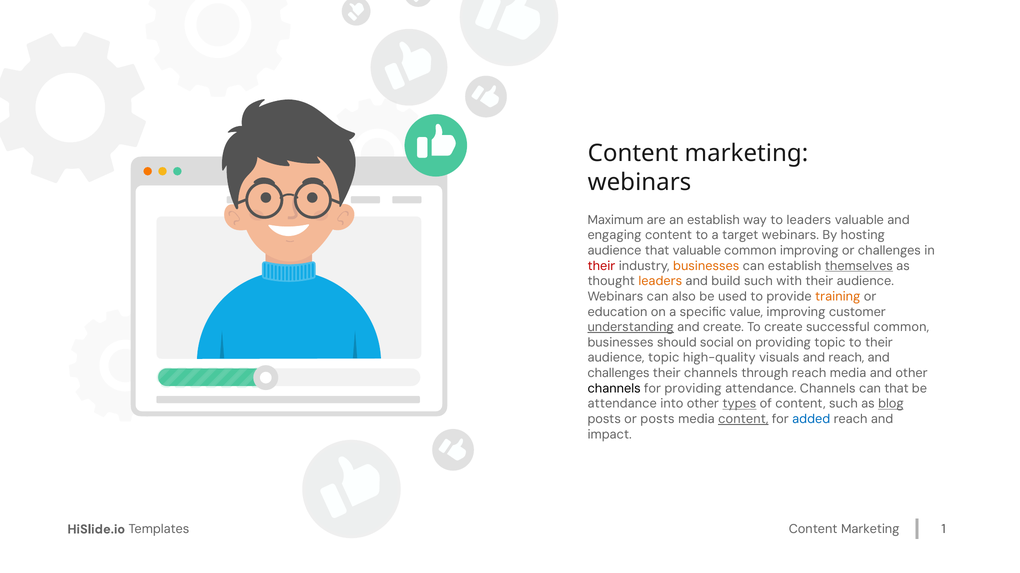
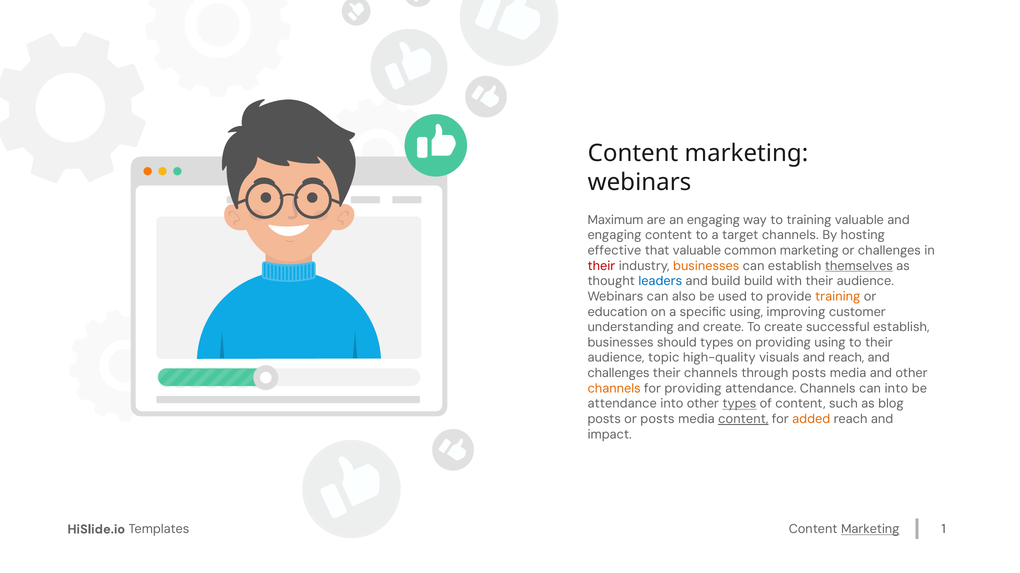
an establish: establish -> engaging (713, 220)
to leaders: leaders -> training (809, 220)
target webinars: webinars -> channels (790, 236)
audience: audience -> effective (614, 251)
common improving: improving -> marketing (809, 251)
leaders colour: orange -> blue (660, 282)
build such: such -> build (758, 282)
specific value: value -> using (746, 312)
understanding underline: present -> none (631, 328)
successful common: common -> establish (901, 328)
should social: social -> types (717, 343)
providing topic: topic -> using (830, 343)
through reach: reach -> posts (809, 374)
channels colour: black -> orange (614, 389)
can that: that -> into (896, 389)
blog underline: present -> none (891, 404)
added colour: blue -> orange (811, 420)
Marketing underline: none -> present (870, 530)
